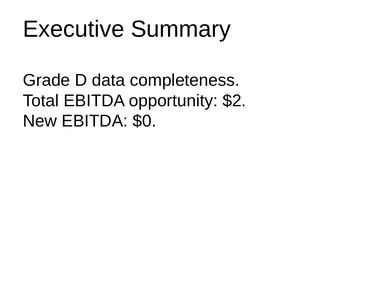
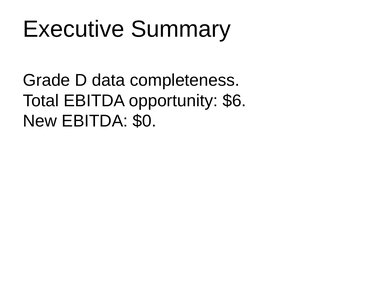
$2: $2 -> $6 (234, 101)
